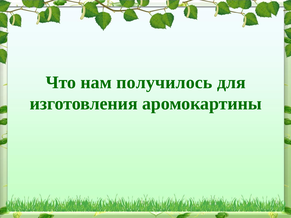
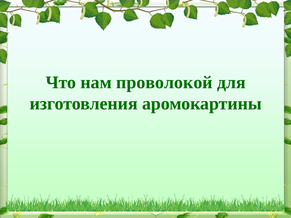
получилось: получилось -> проволокой (164, 83)
